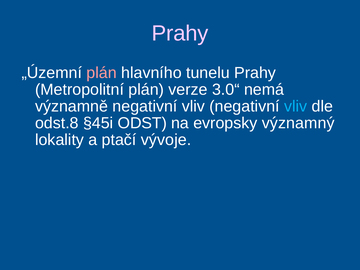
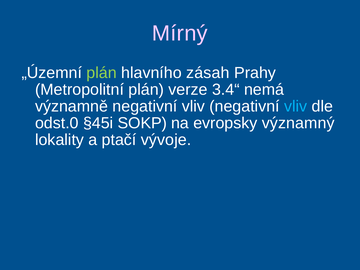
Prahy: Prahy -> Mírný (180, 33)
plán colour: pink -> light green (102, 73)
tunelu: tunelu -> zásah (208, 73)
3.0“: 3.0“ -> 3.4“ (226, 90)
odst.8: odst.8 -> odst.0 (57, 123)
ODST: ODST -> SOKP (142, 123)
